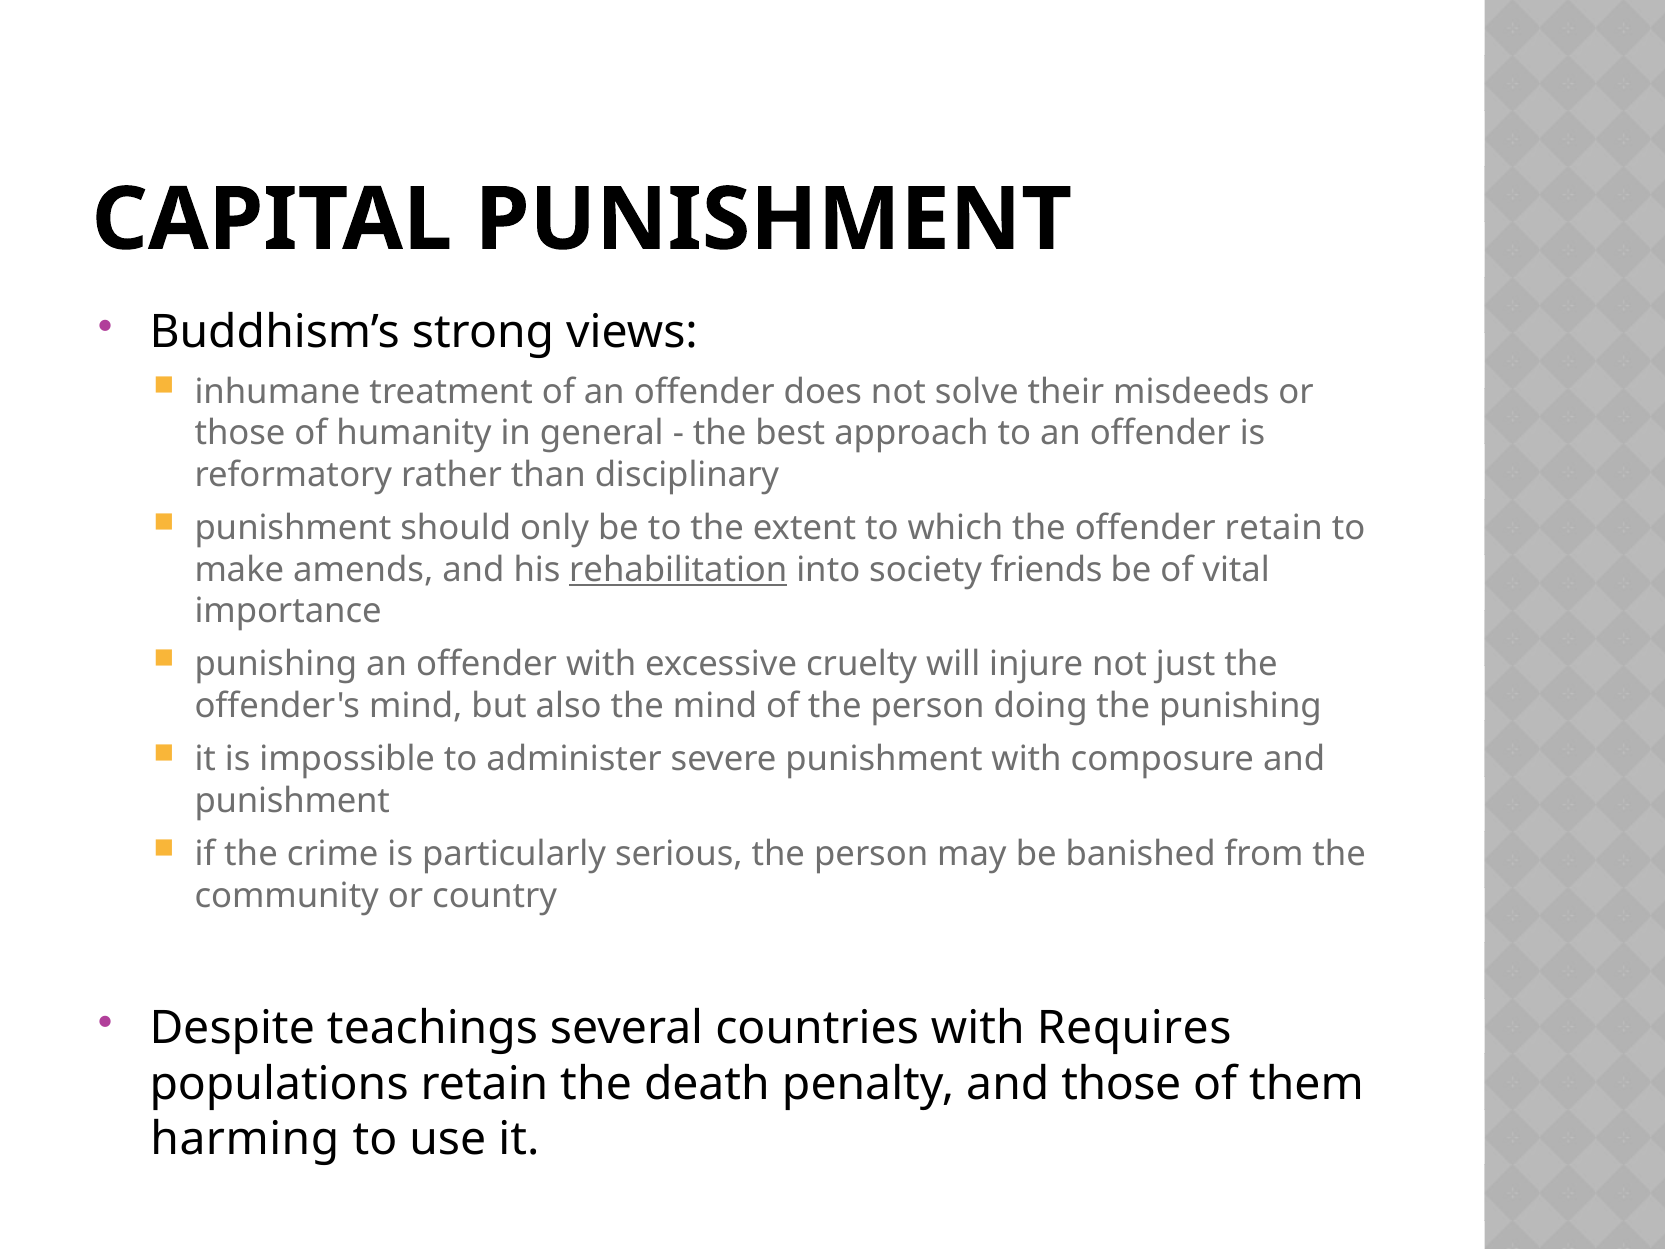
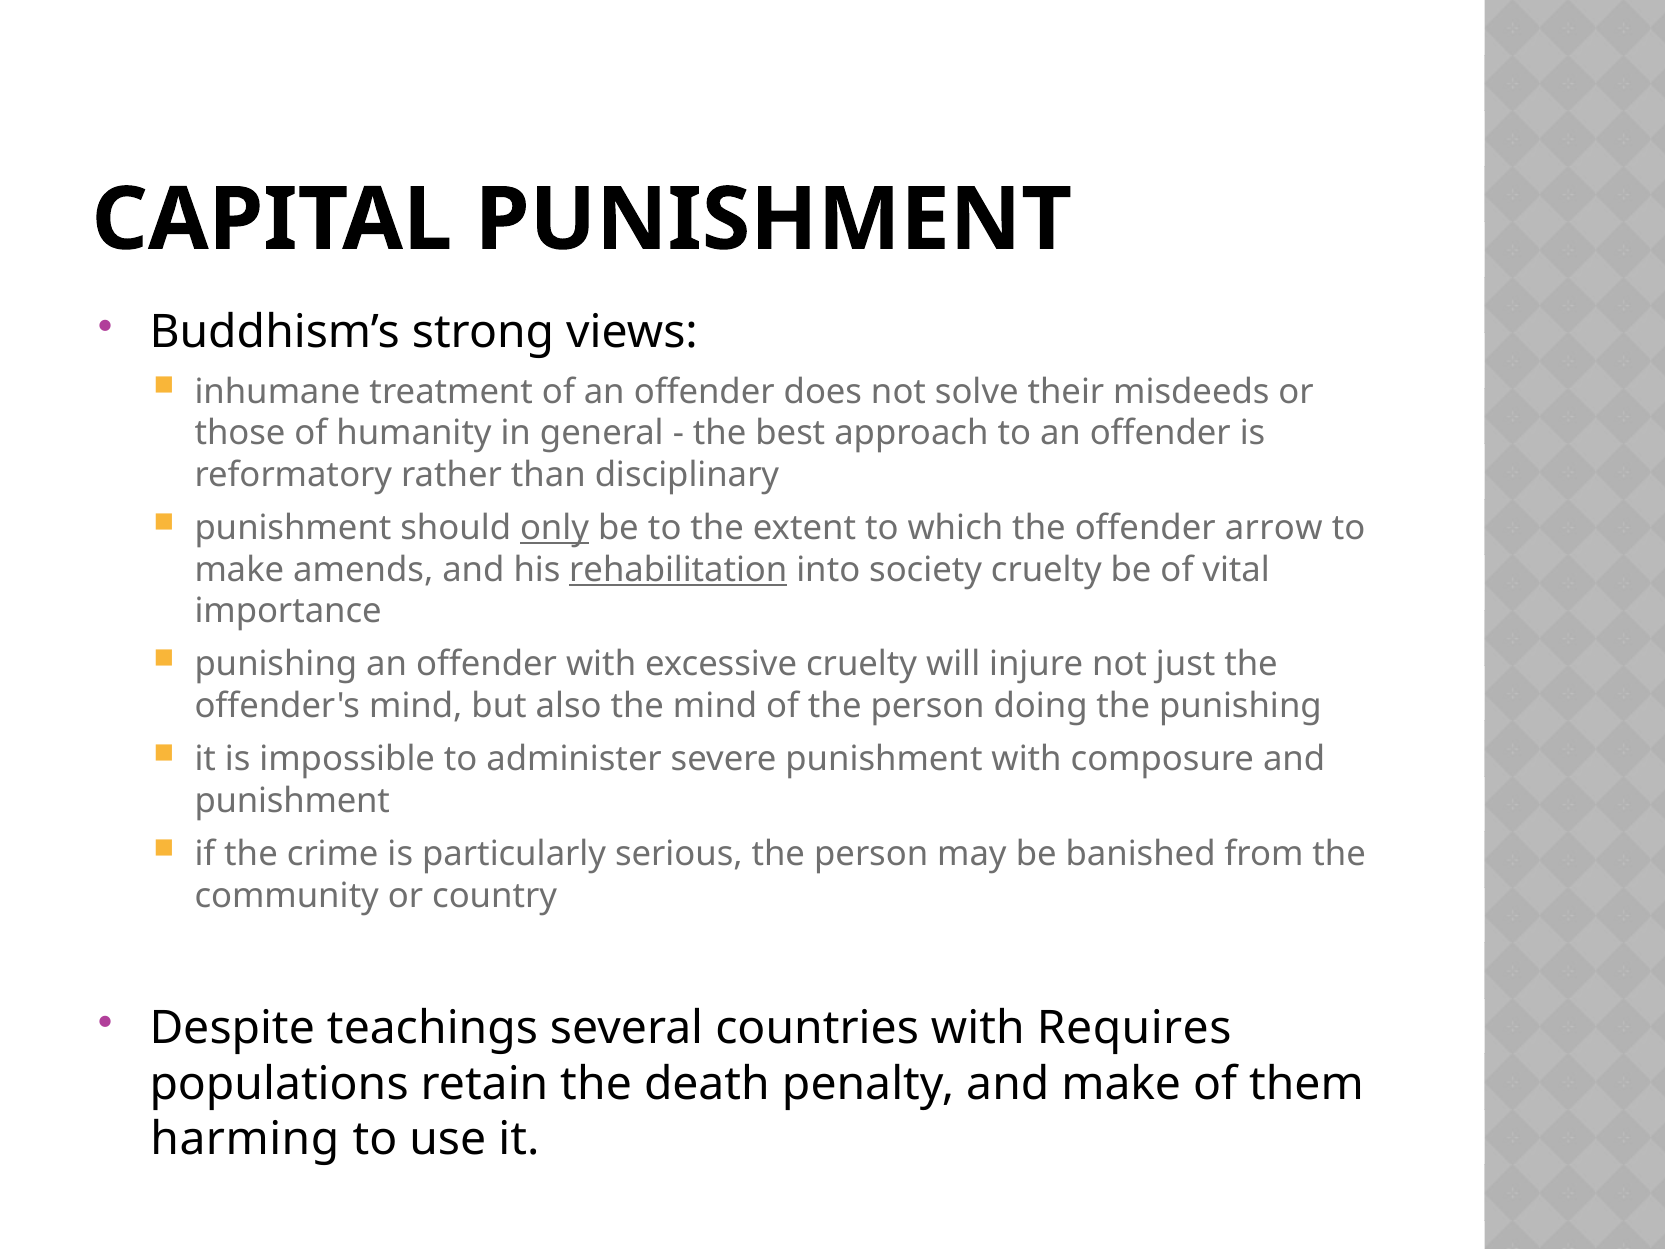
only underline: none -> present (555, 528)
offender retain: retain -> arrow (1274, 528)
society friends: friends -> cruelty (1046, 570)
and those: those -> make (1121, 1084)
